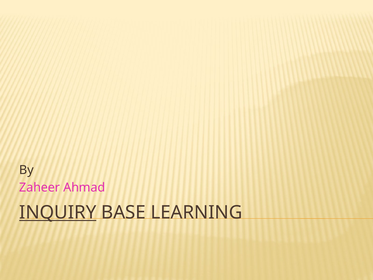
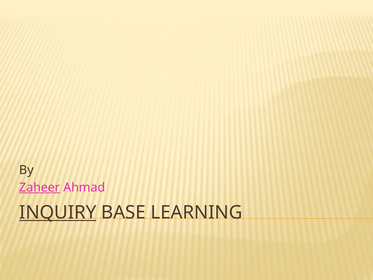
Zaheer underline: none -> present (40, 187)
